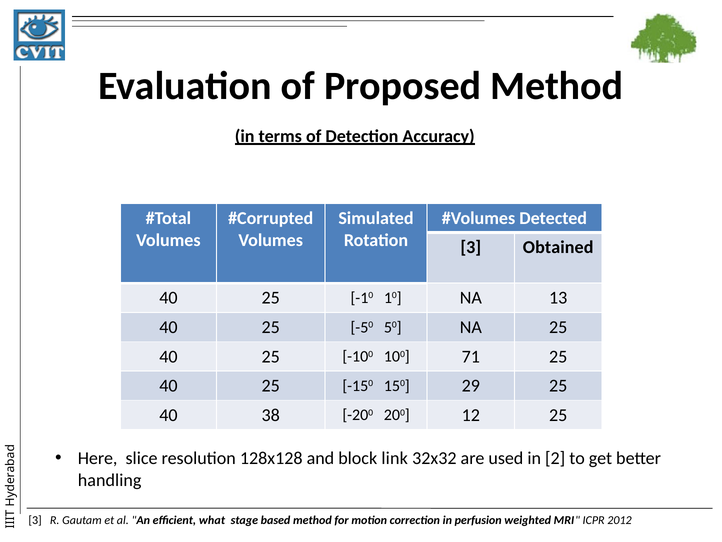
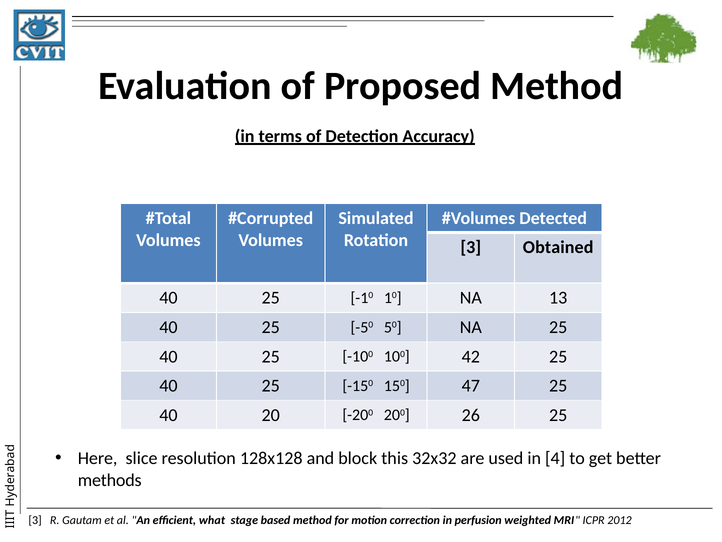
71: 71 -> 42 (471, 356)
29: 29 -> 47 (471, 386)
38: 38 -> 20 (271, 415)
12: 12 -> 26 (471, 415)
link: link -> this (395, 458)
2: 2 -> 4 (555, 458)
handling: handling -> methods (110, 480)
